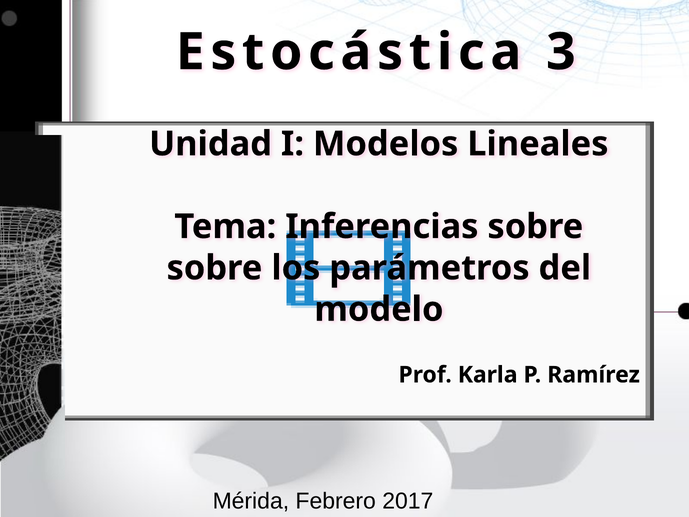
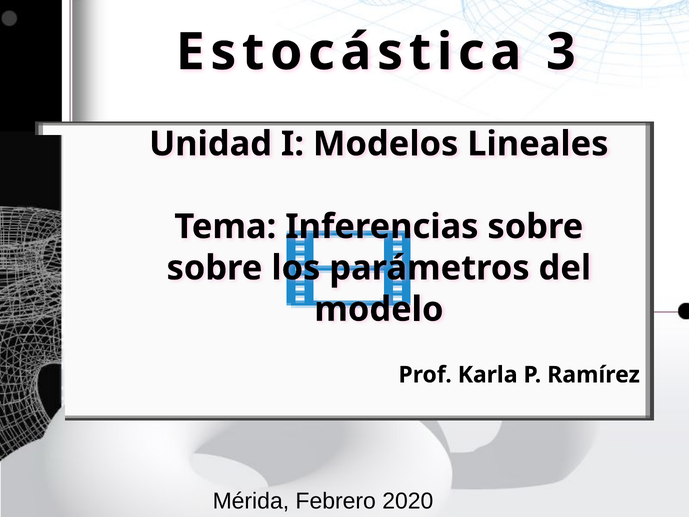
2017: 2017 -> 2020 (408, 501)
